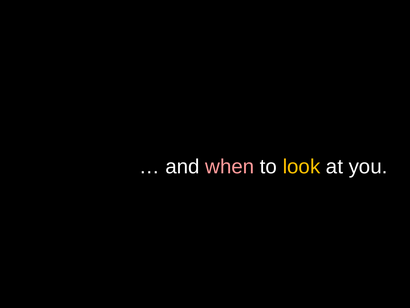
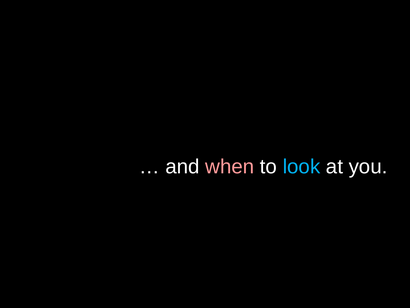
look colour: yellow -> light blue (301, 166)
